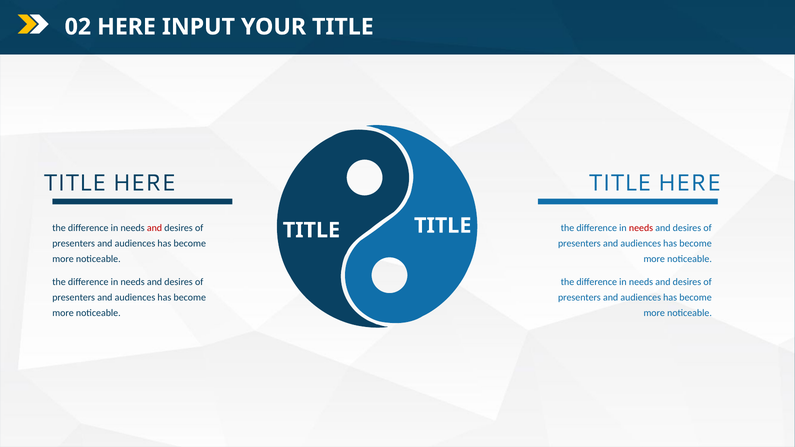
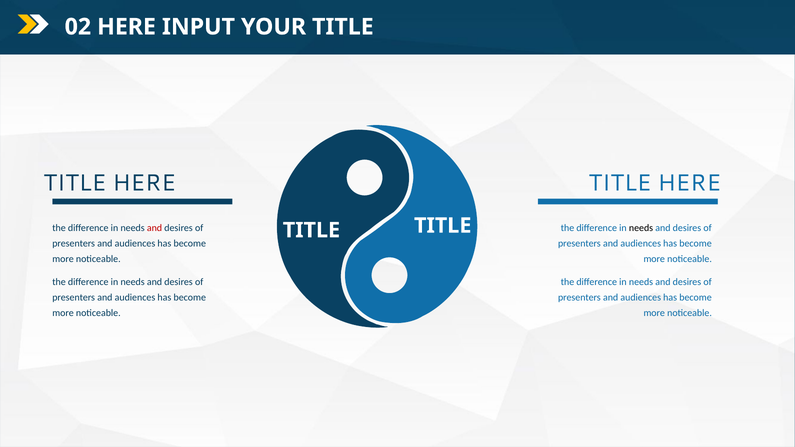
needs colour: red -> black (641, 228)
